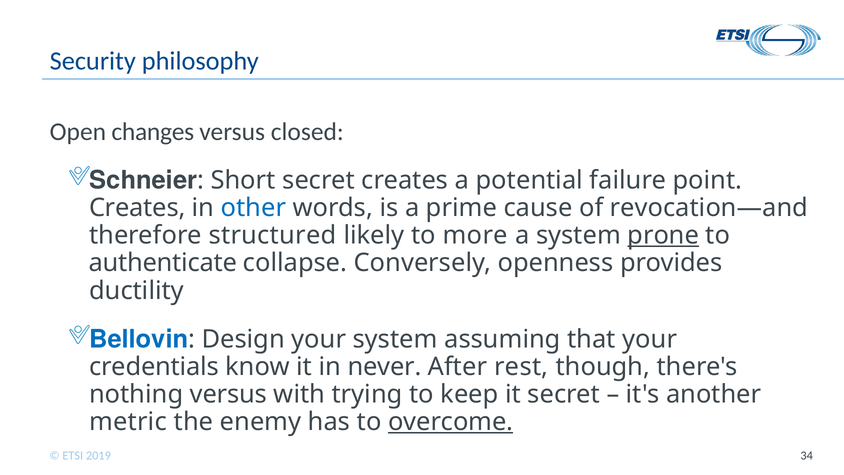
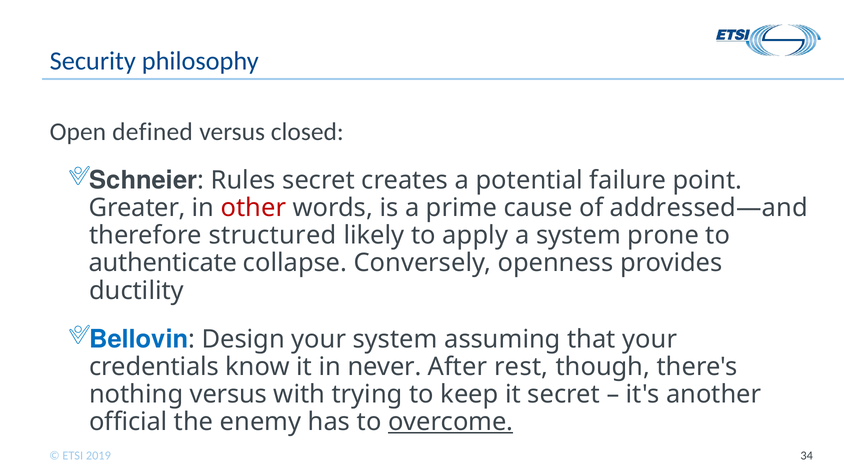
changes: changes -> defined (153, 132)
Short: Short -> Rules (243, 180)
Creates: Creates -> Greater (137, 208)
other colour: blue -> red (253, 208)
revocation—and: revocation—and -> addressed—and (709, 208)
more: more -> apply (475, 235)
prone underline: present -> none (663, 235)
metric: metric -> official (128, 422)
